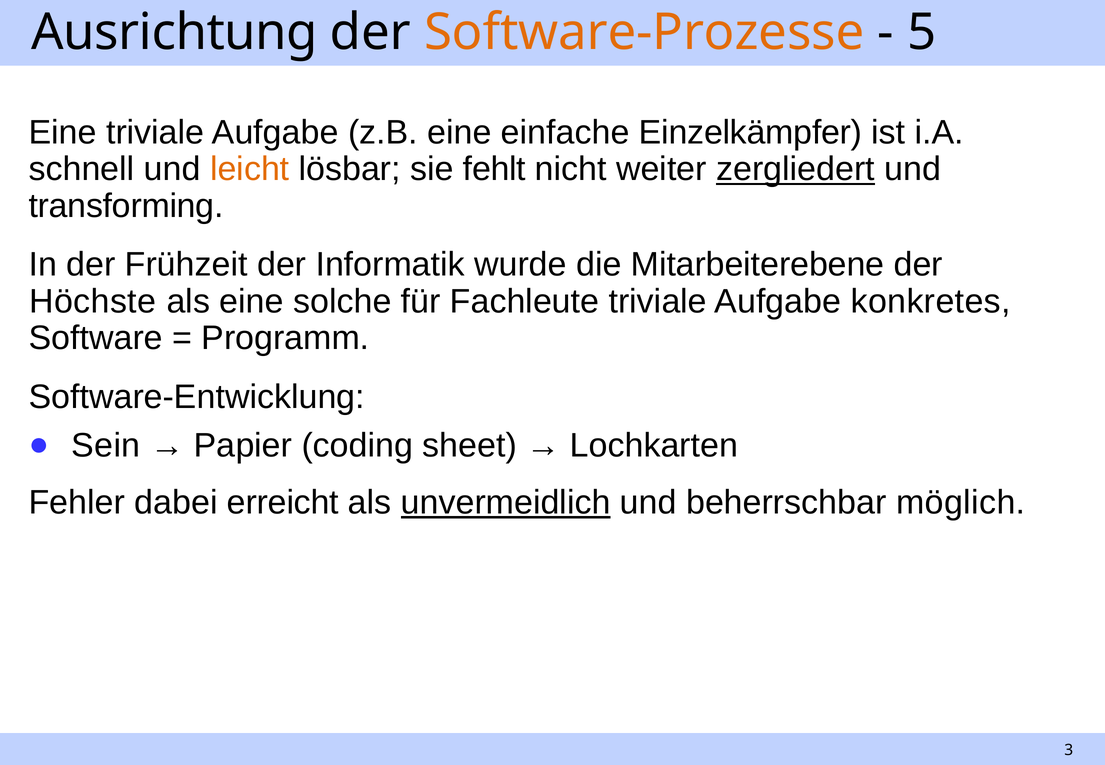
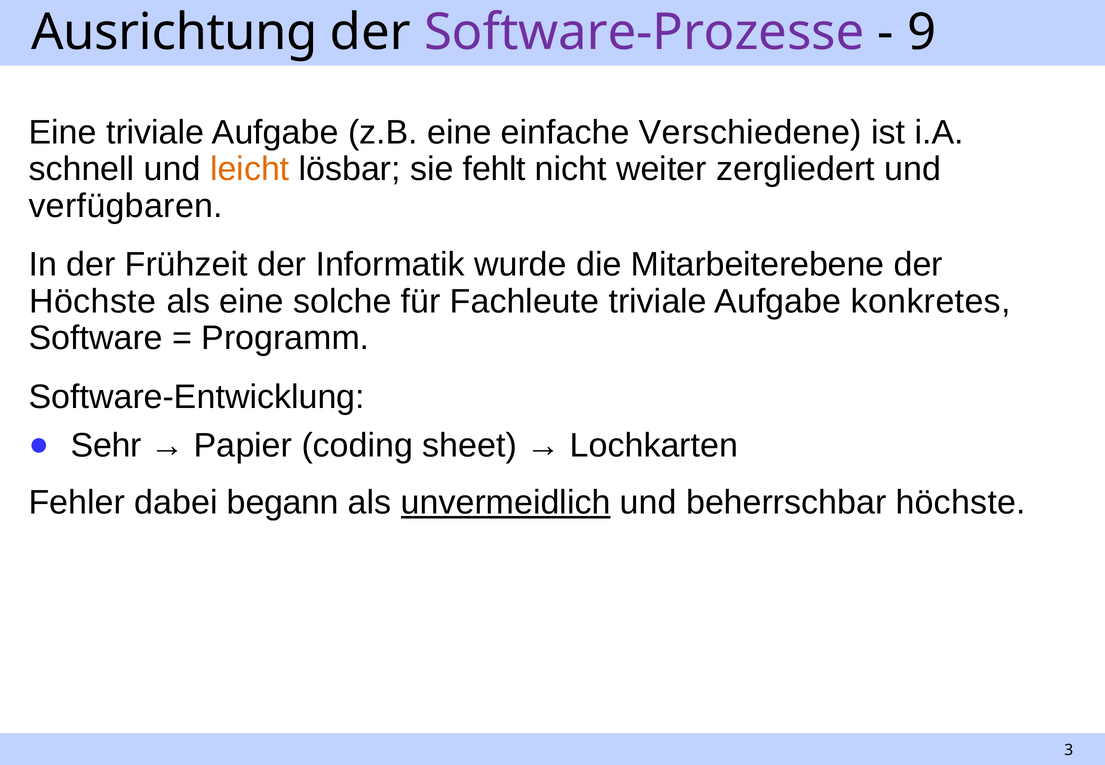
Software-Prozesse colour: orange -> purple (644, 32)
5: 5 -> 9 (922, 32)
Einzelkämpfer: Einzelkämpfer -> Verschiedene (750, 133)
zergliedert underline: present -> none (795, 169)
transforming: transforming -> verfügbaren (126, 206)
Sein: Sein -> Sehr (106, 446)
erreicht: erreicht -> begann (283, 503)
beherrschbar möglich: möglich -> höchste (961, 503)
